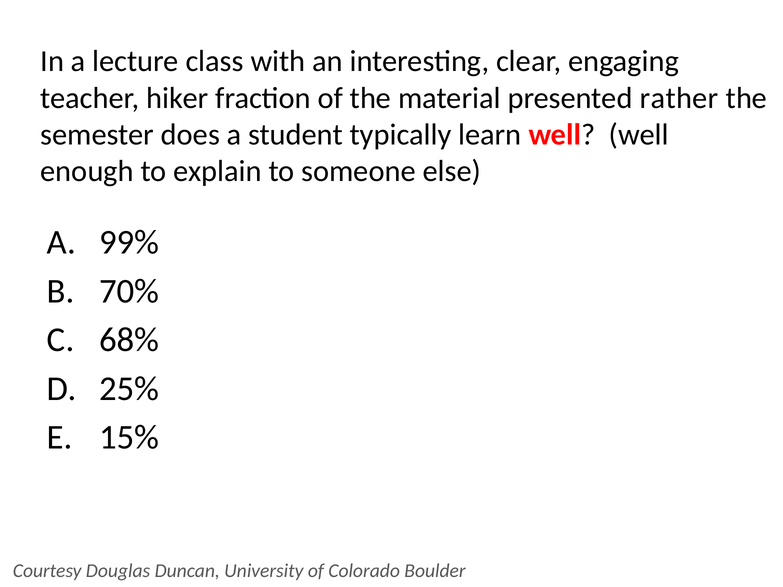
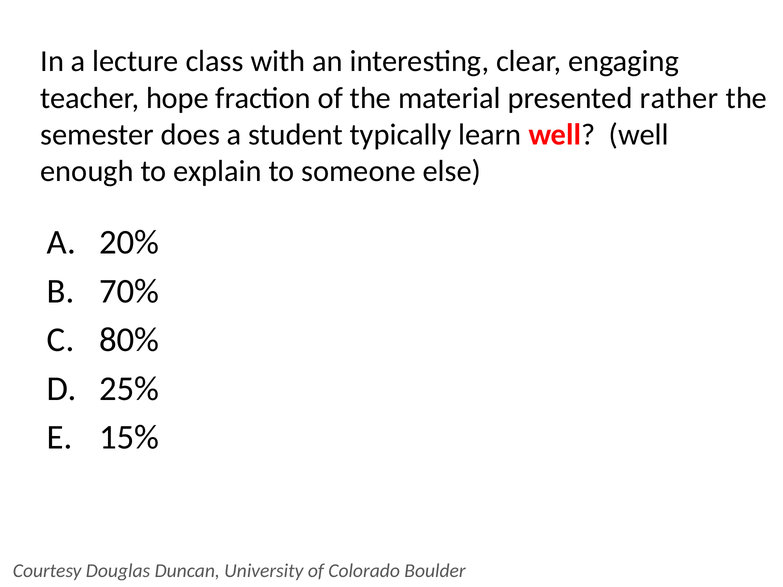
hiker: hiker -> hope (177, 98)
99%: 99% -> 20% (129, 243)
68%: 68% -> 80% (129, 340)
